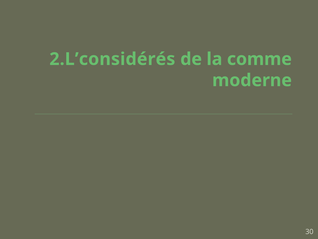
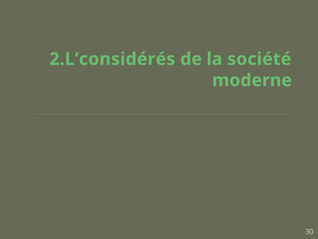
comme: comme -> société (259, 59)
